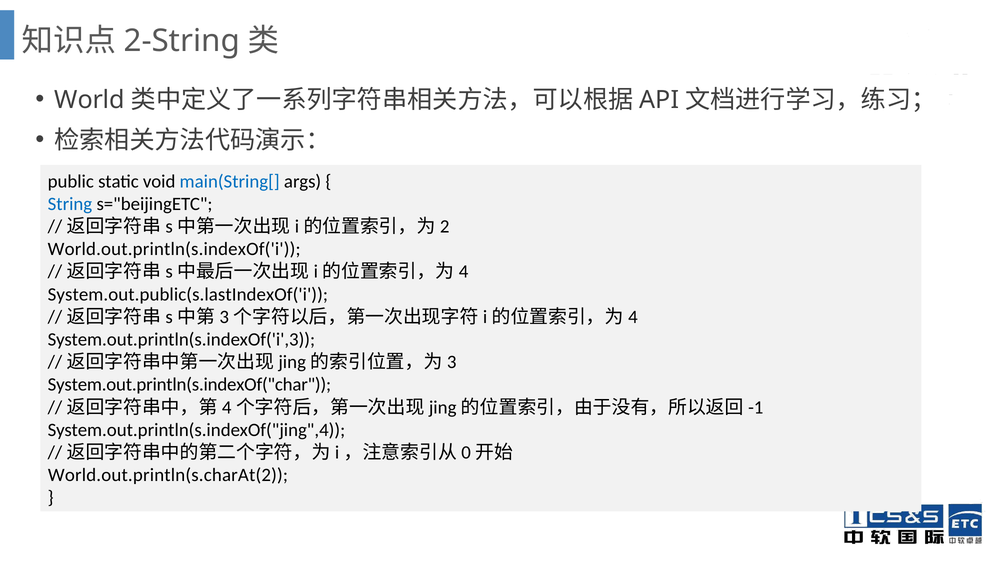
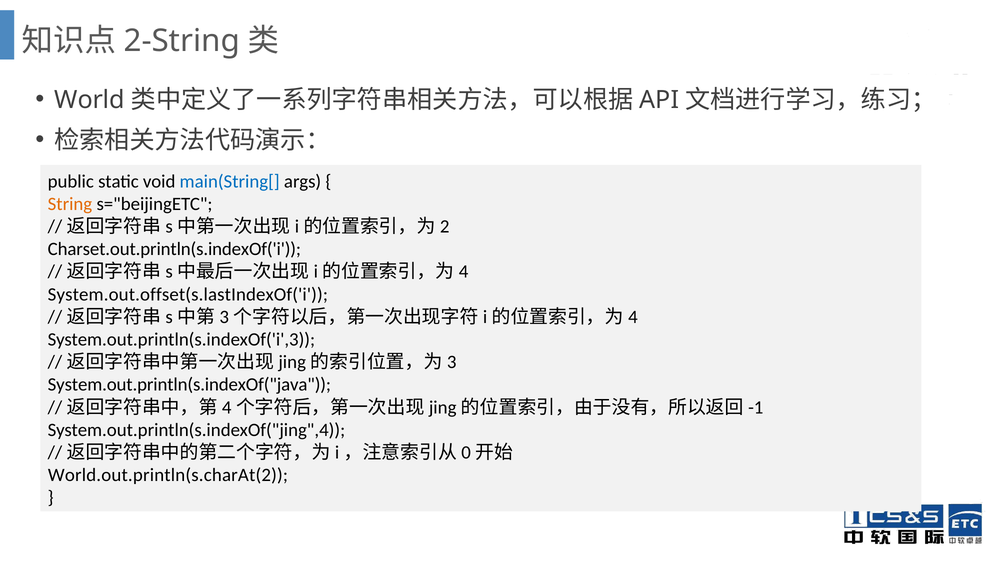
String colour: blue -> orange (70, 204)
World.out.println(s.indexOf('i: World.out.println(s.indexOf('i -> Charset.out.println(s.indexOf('i (174, 249)
System.out.public(s.lastIndexOf('i: System.out.public(s.lastIndexOf('i -> System.out.offset(s.lastIndexOf('i (188, 294)
System.out.println(s.indexOf("char: System.out.println(s.indexOf("char -> System.out.println(s.indexOf("java (189, 385)
